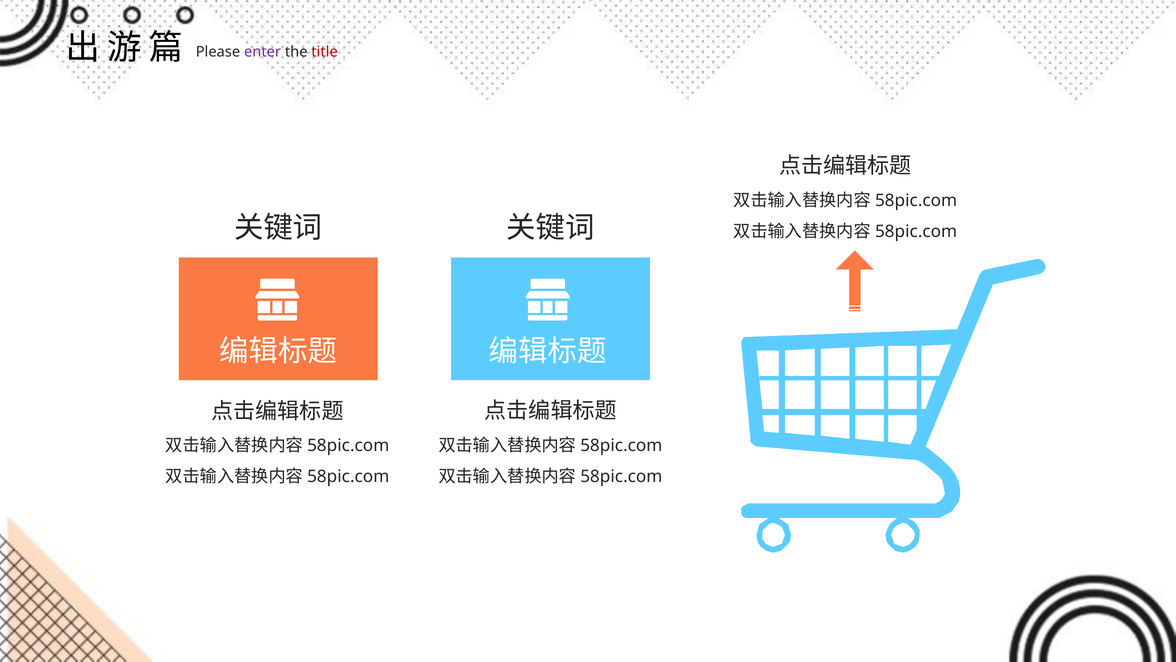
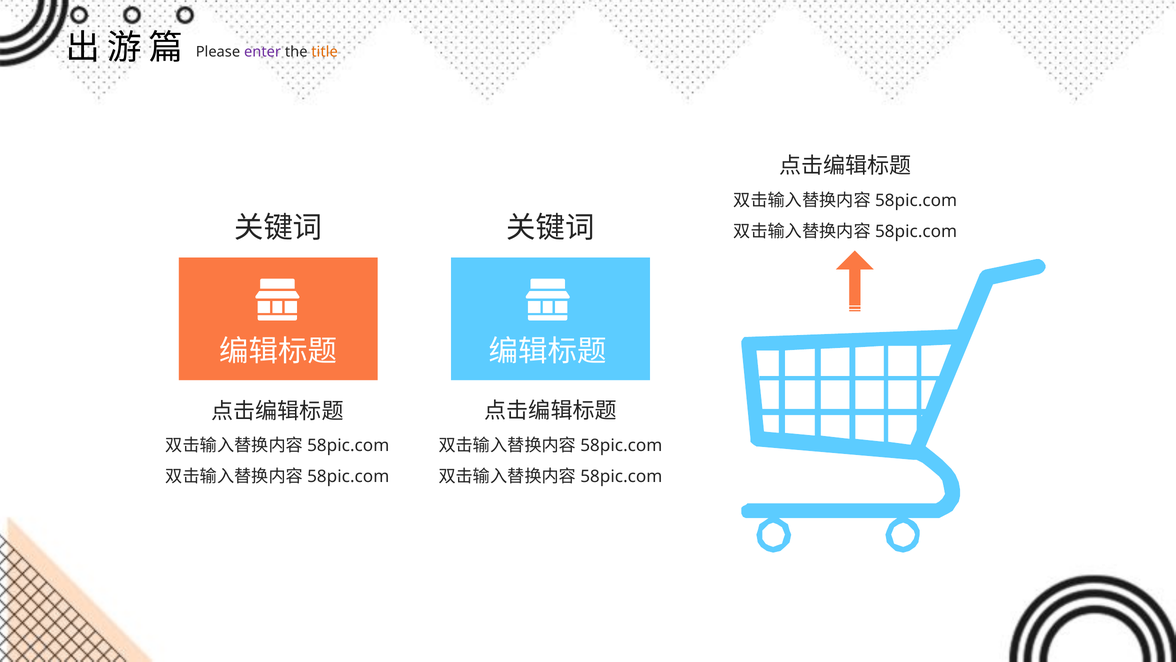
title colour: red -> orange (325, 52)
